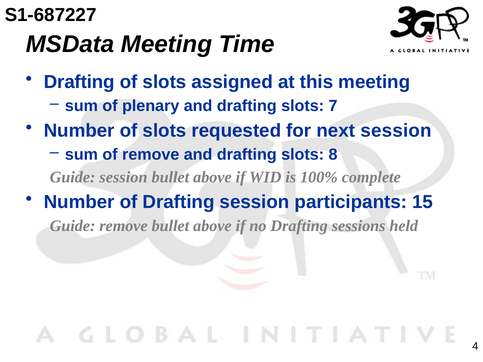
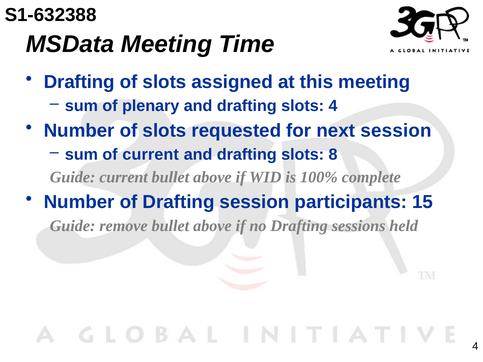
S1-687227: S1-687227 -> S1-632388 (51, 15)
slots 7: 7 -> 4 (333, 106)
of remove: remove -> current (151, 155)
Guide session: session -> current (124, 177)
